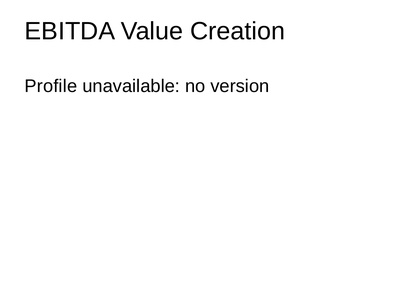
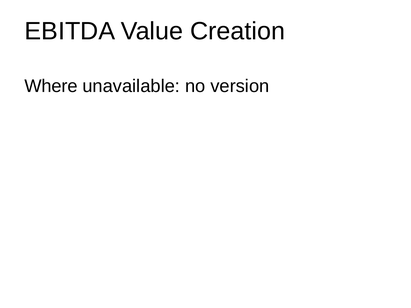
Profile: Profile -> Where (51, 86)
